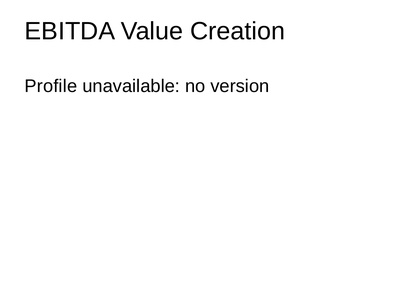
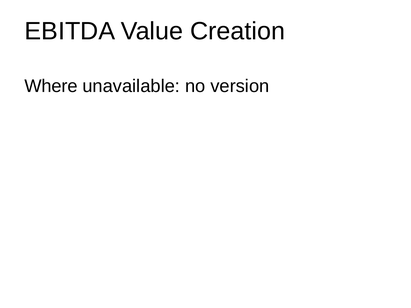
Profile: Profile -> Where (51, 86)
